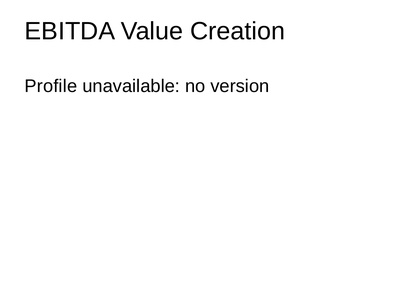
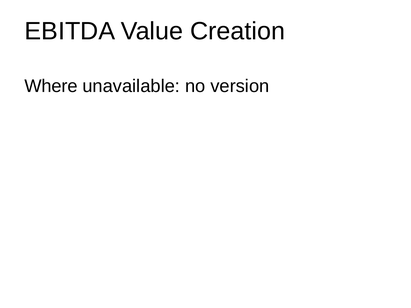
Profile: Profile -> Where (51, 86)
